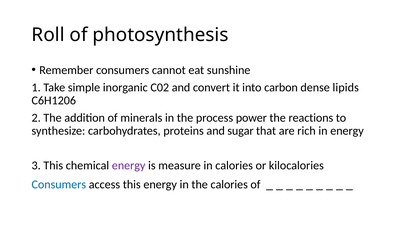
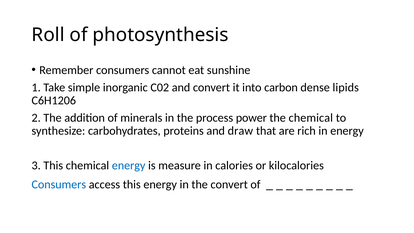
the reactions: reactions -> chemical (311, 118)
sugar: sugar -> draw (240, 131)
energy colour: purple -> blue (129, 166)
the calories: calories -> convert (229, 184)
